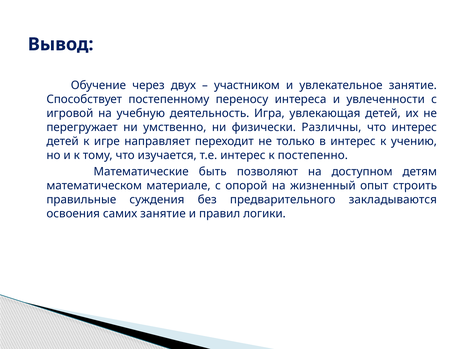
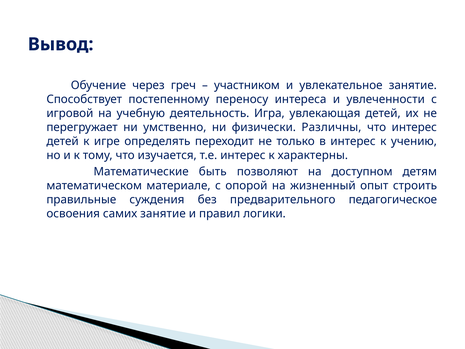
двух: двух -> греч (183, 85)
направляет: направляет -> определять (157, 141)
постепенно: постепенно -> характерны (313, 155)
закладываются: закладываются -> педагогическое (393, 200)
